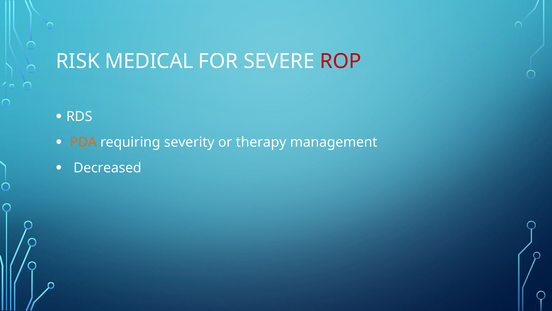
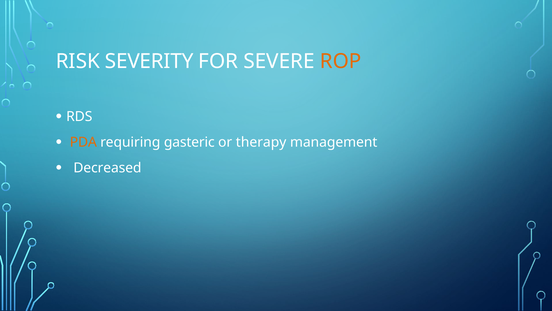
MEDICAL: MEDICAL -> SEVERITY (149, 61)
ROP colour: red -> orange (341, 61)
severity: severity -> gasteric (189, 142)
